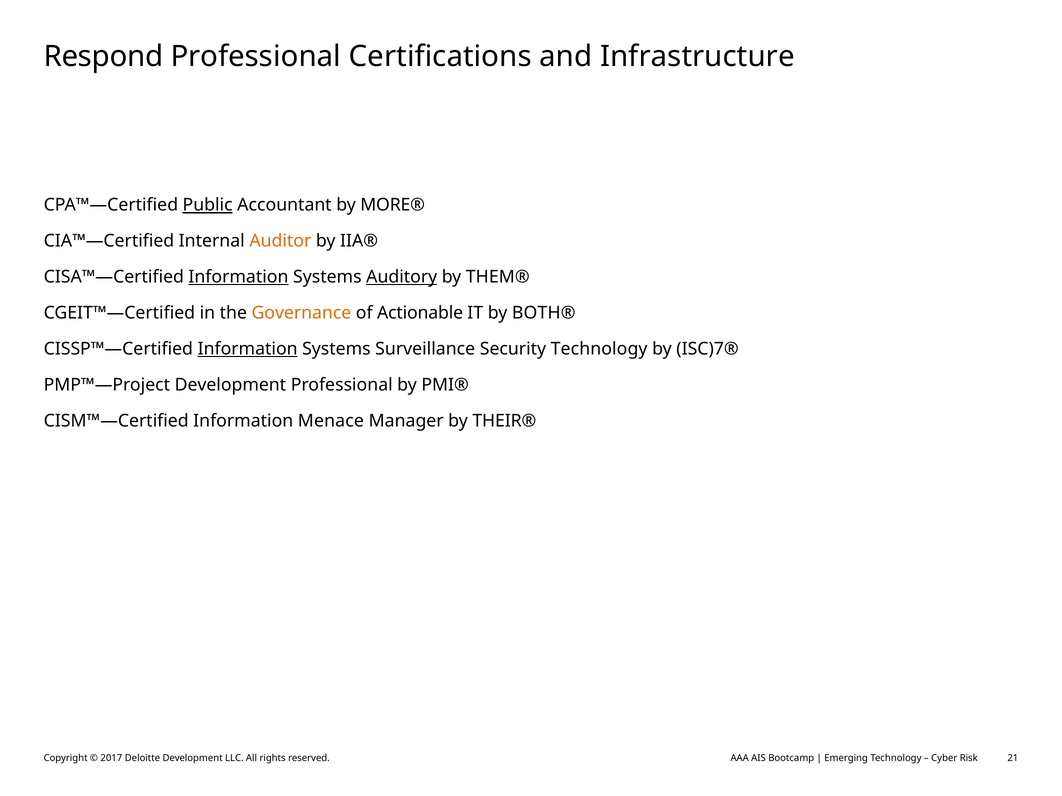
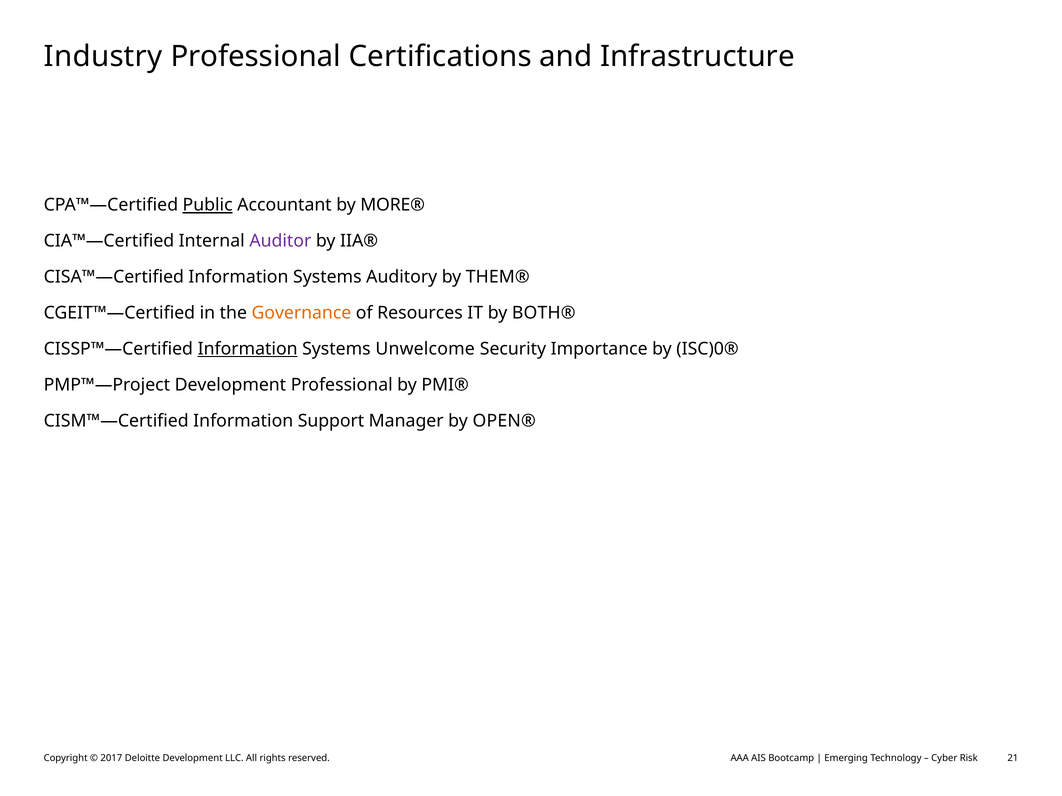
Respond: Respond -> Industry (103, 57)
Auditor colour: orange -> purple (280, 241)
Information underline: present -> none (238, 277)
Auditory underline: present -> none (402, 277)
Actionable: Actionable -> Resources (420, 313)
Surveillance: Surveillance -> Unwelcome (425, 349)
Security Technology: Technology -> Importance (599, 349)
ISC)7®: ISC)7® -> ISC)0® (707, 349)
Menace: Menace -> Support (331, 421)
THEIR®: THEIR® -> OPEN® (504, 421)
